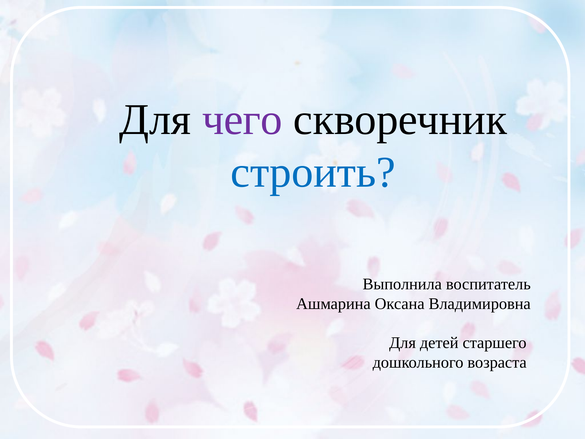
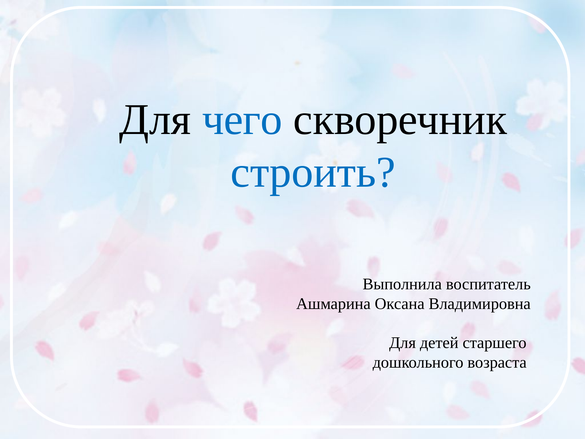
чего colour: purple -> blue (242, 120)
